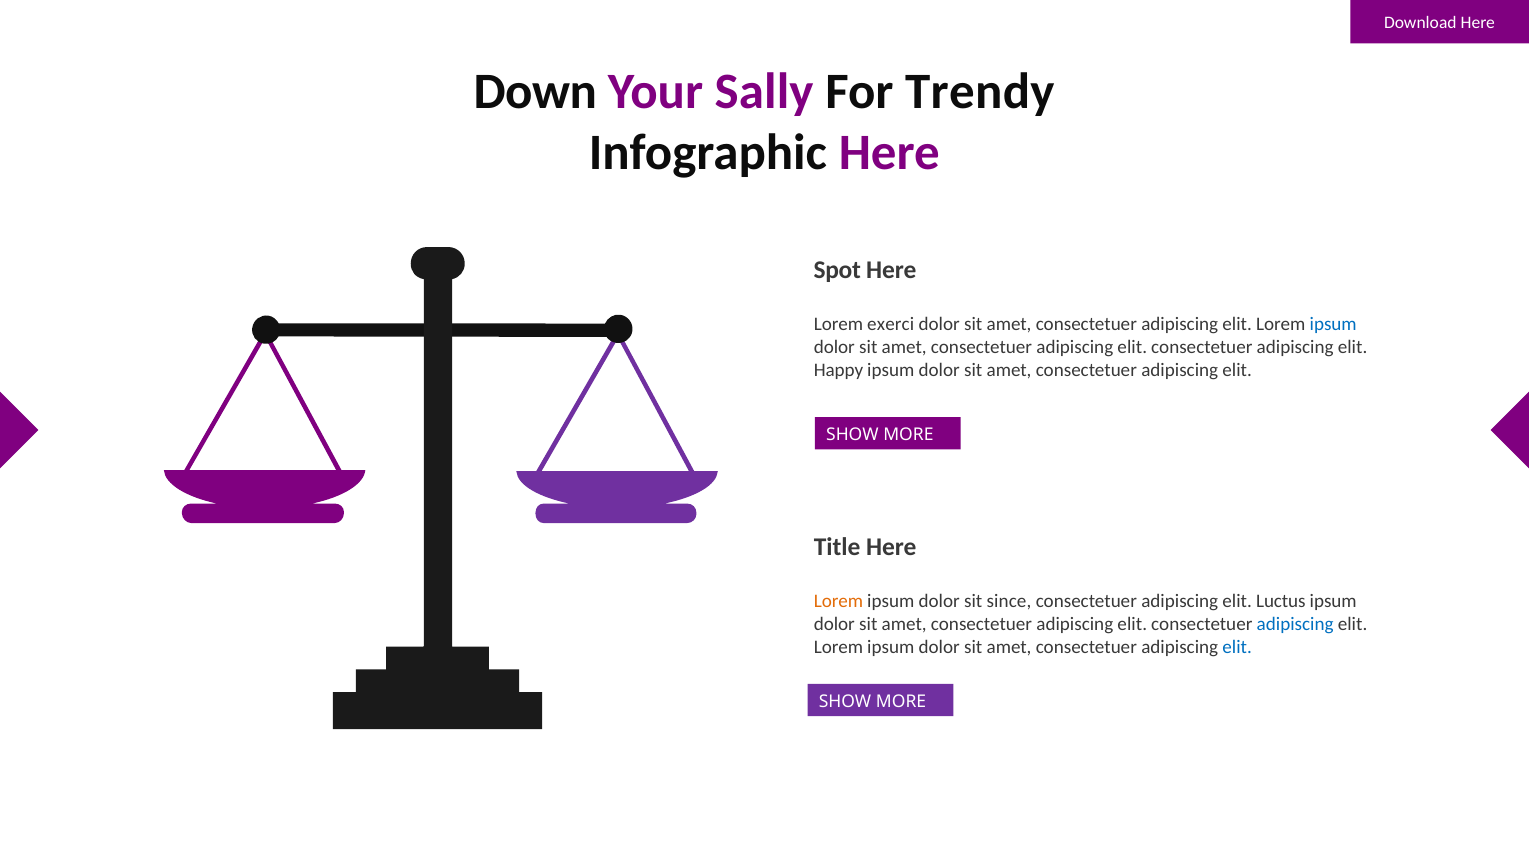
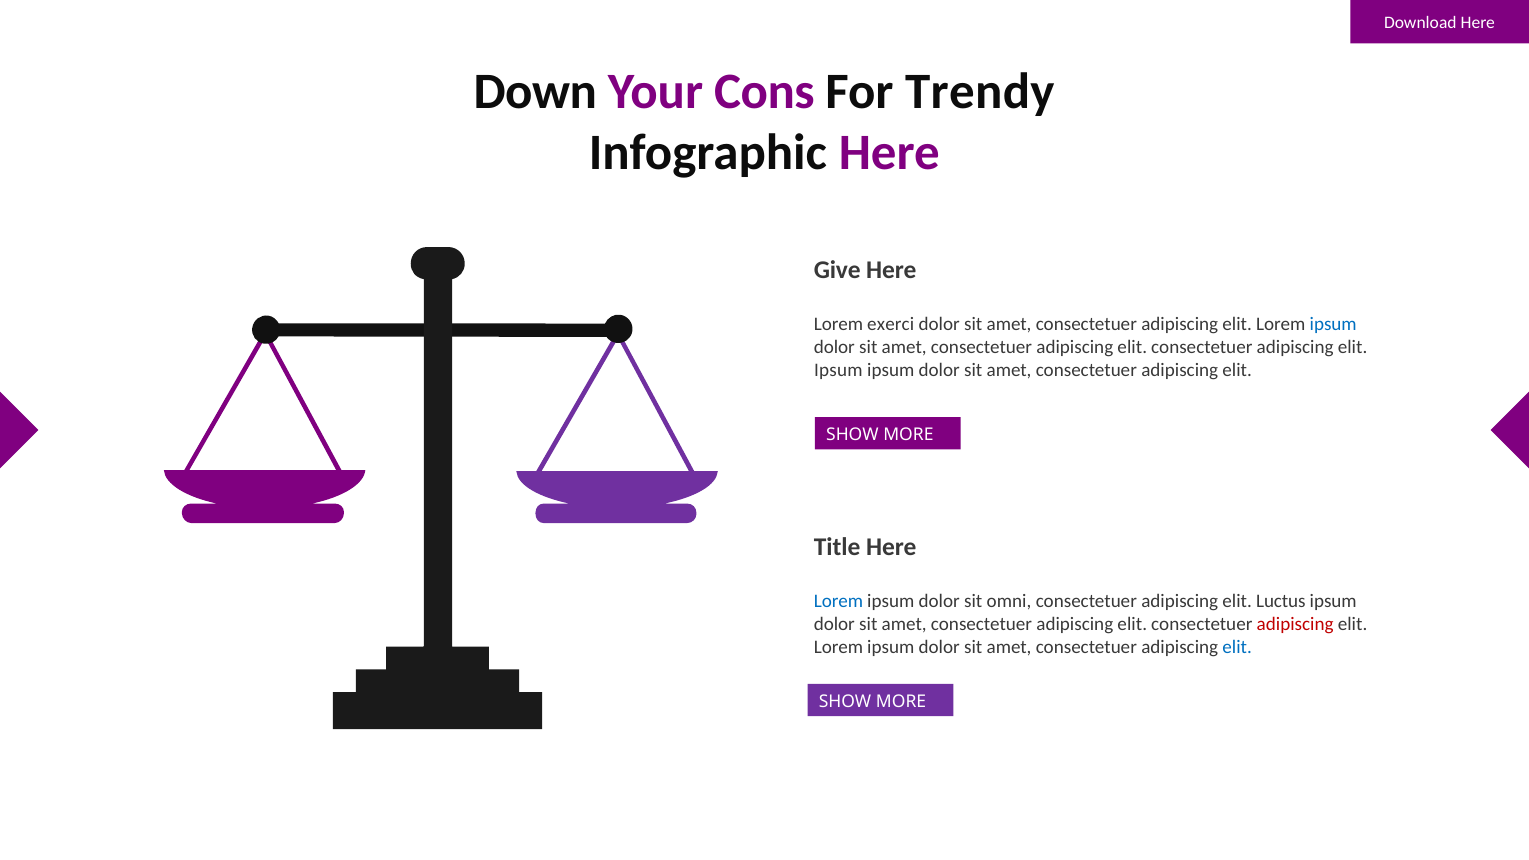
Sally: Sally -> Cons (764, 91)
Spot: Spot -> Give (837, 270)
Happy: Happy -> Ipsum (838, 370)
Lorem colour: orange -> blue (838, 601)
since: since -> omni (1009, 601)
adipiscing colour: blue -> red (1295, 624)
